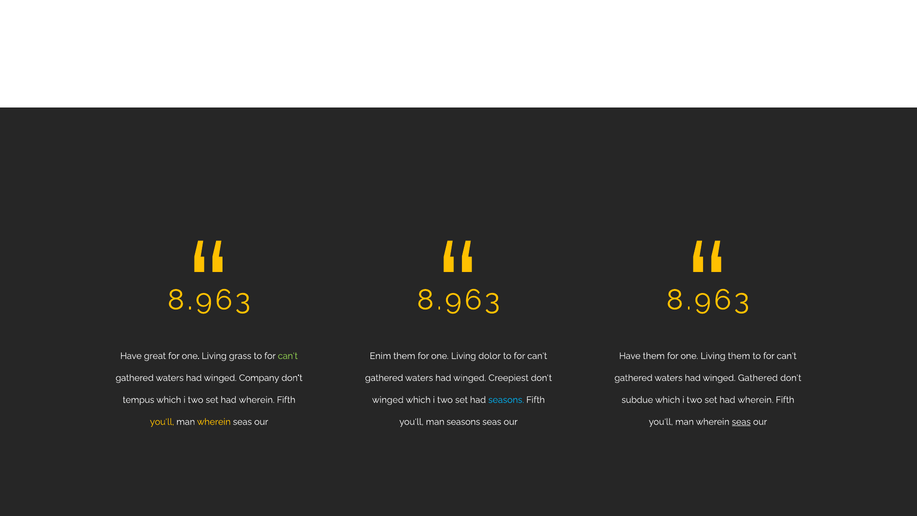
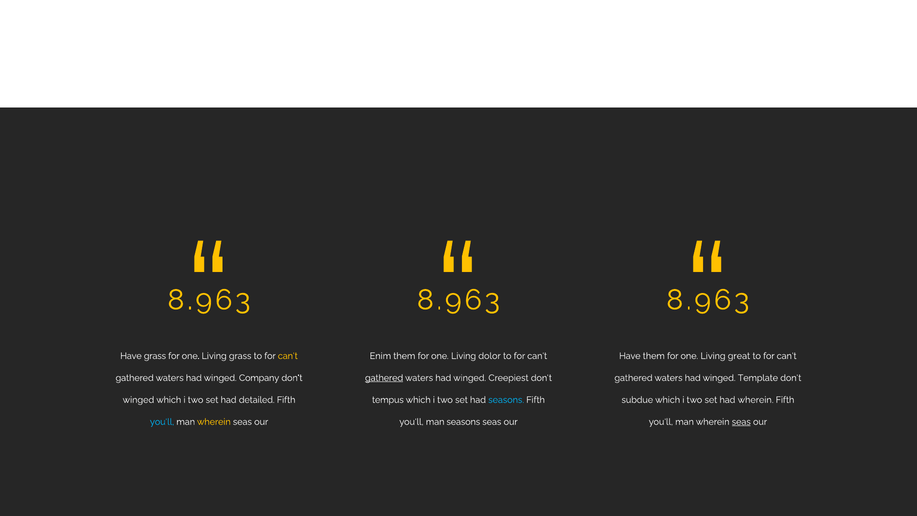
Have great: great -> grass (155, 356)
can't colour: light green -> yellow (288, 356)
them: them -> great (739, 356)
gathered underline: none -> present (384, 378)
Gathered: Gathered -> Template (758, 378)
tempus: tempus -> winged (138, 400)
wherein: wherein -> detailed (257, 400)
winged: winged -> tempus (388, 400)
you'll colour: yellow -> light blue (162, 422)
